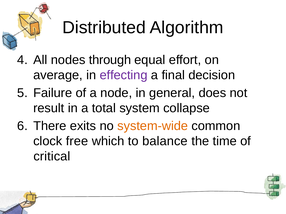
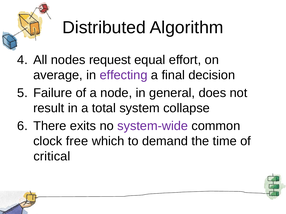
through: through -> request (110, 60)
system-wide colour: orange -> purple (153, 126)
balance: balance -> demand (165, 141)
